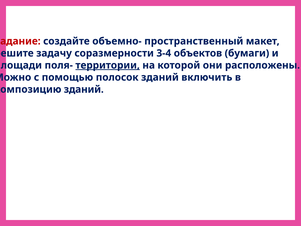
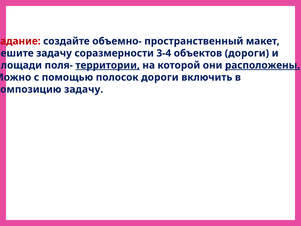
объектов бумаги: бумаги -> дороги (247, 53)
расположены underline: none -> present (262, 65)
полосок зданий: зданий -> дороги (160, 77)
зданий: зданий -> задачу (84, 89)
